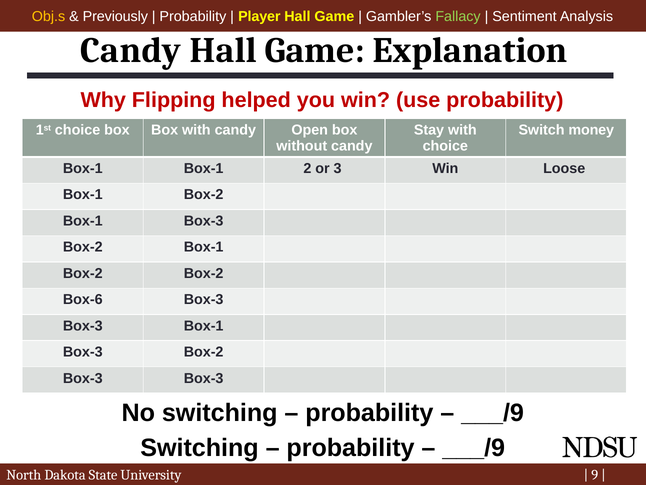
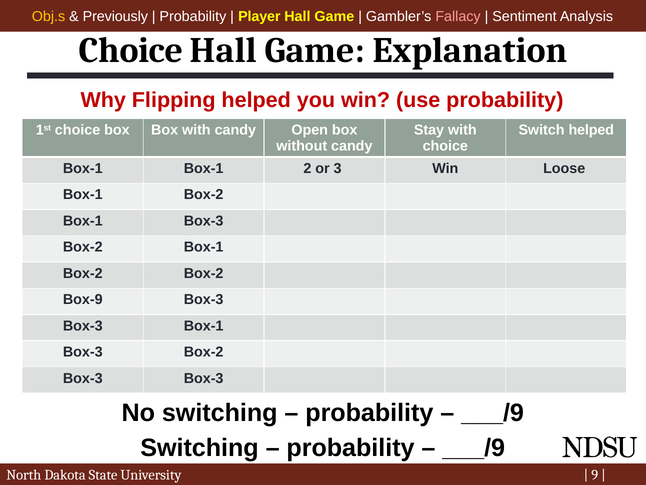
Fallacy colour: light green -> pink (458, 17)
Candy: Candy -> Choice (131, 50)
Switch money: money -> helped (591, 130)
Box-6: Box-6 -> Box-9 (83, 299)
